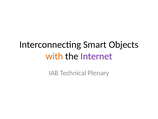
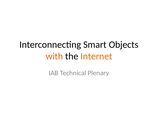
Internet colour: purple -> orange (96, 56)
